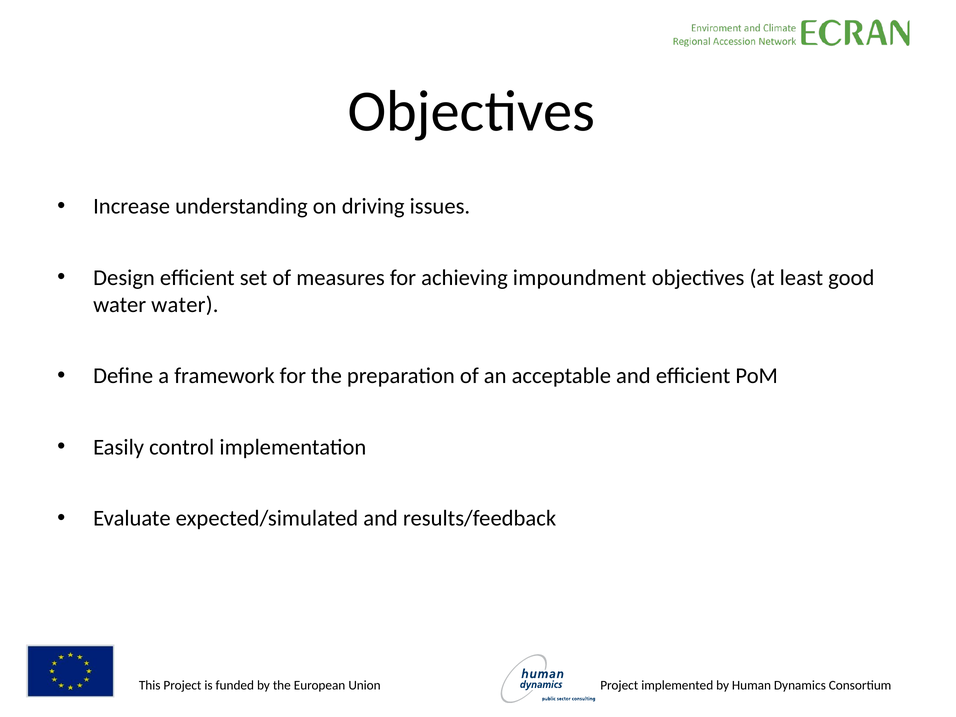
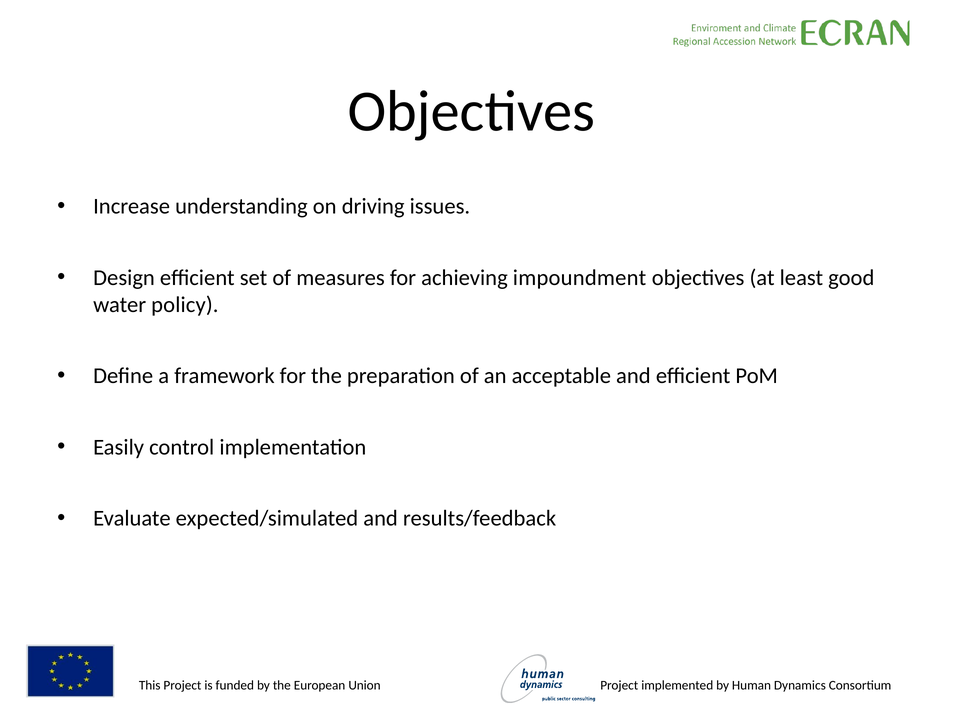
water water: water -> policy (185, 305)
